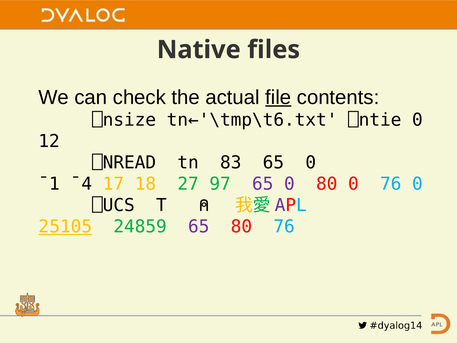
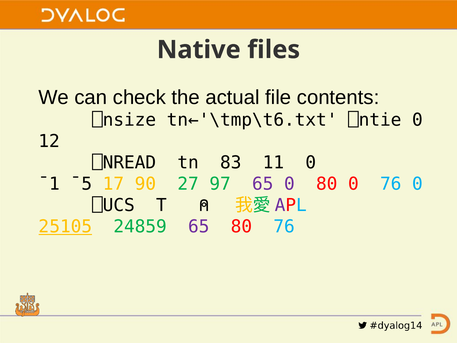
file underline: present -> none (278, 97)
83 65: 65 -> 11 (274, 163)
¯4: ¯4 -> ¯5 (81, 184)
18: 18 -> 90 (145, 184)
